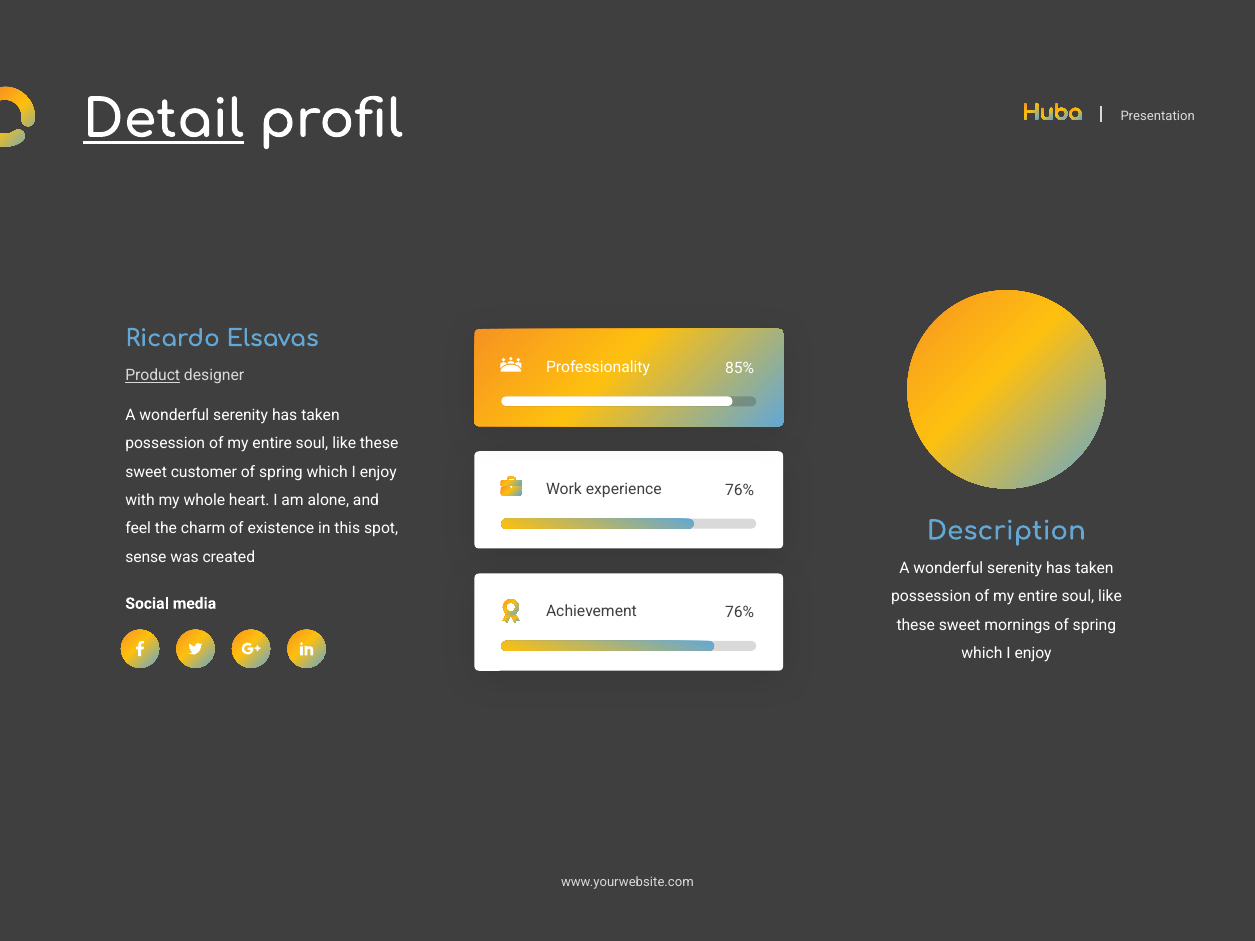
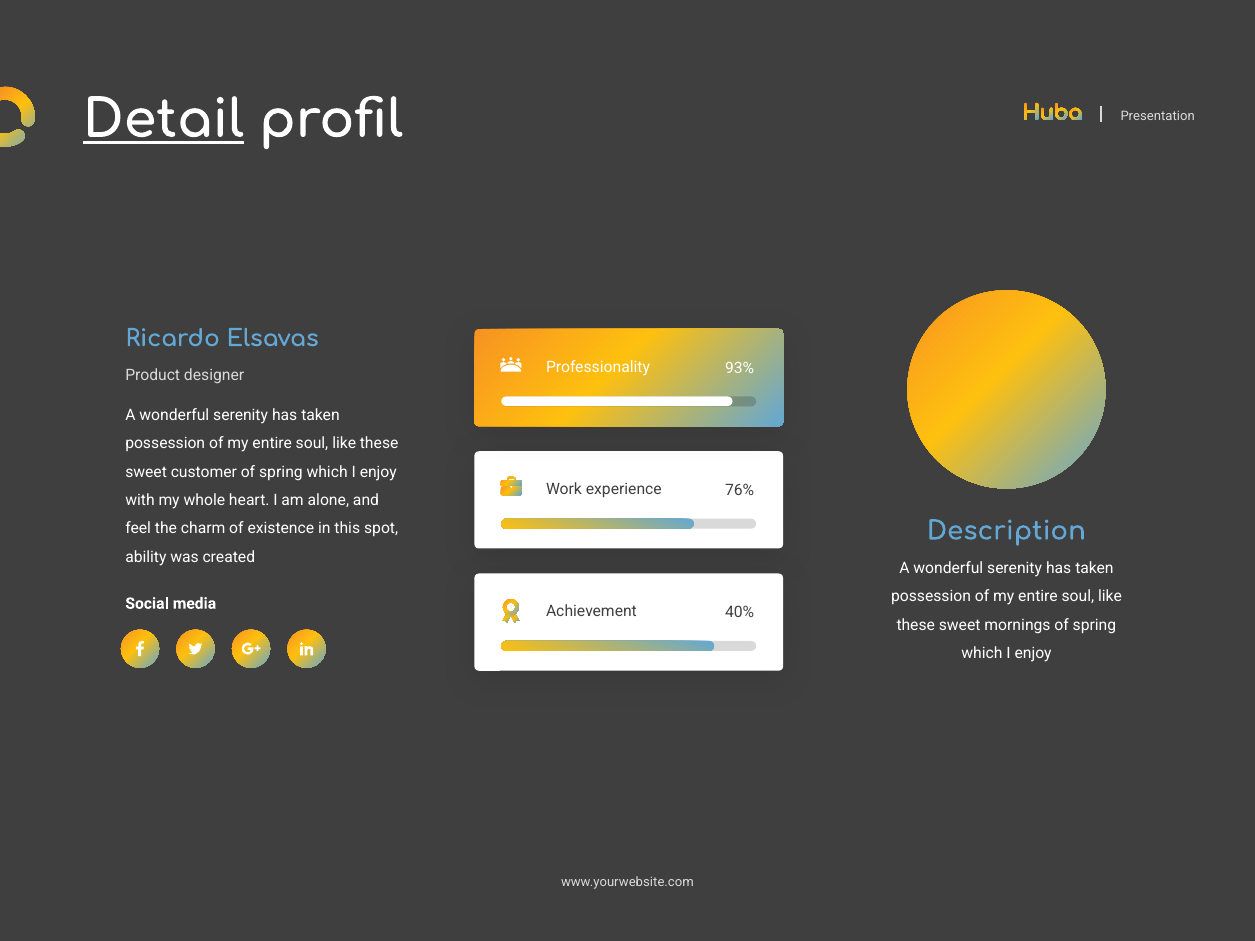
85%: 85% -> 93% (740, 368)
Product underline: present -> none (153, 376)
sense: sense -> ability (146, 557)
Achievement 76%: 76% -> 40% (740, 613)
